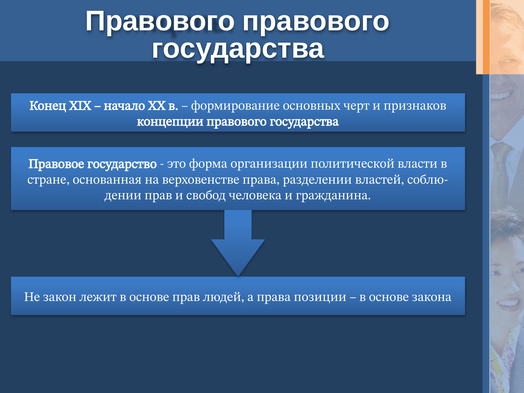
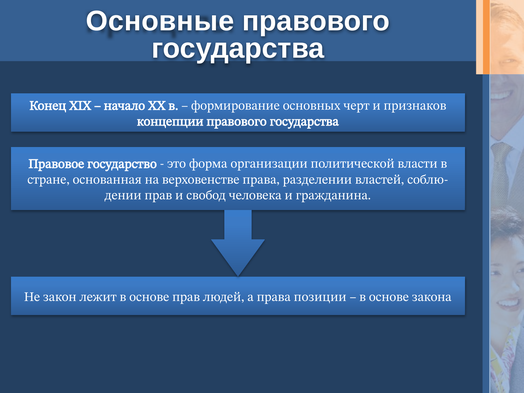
Правового: Правового -> Основные (160, 21)
